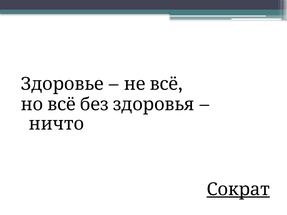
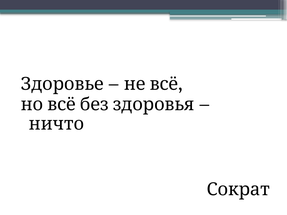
Сократ underline: present -> none (238, 190)
